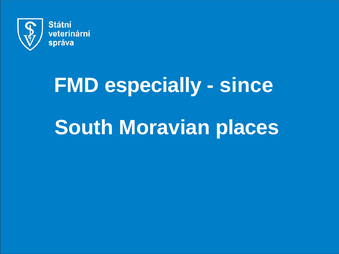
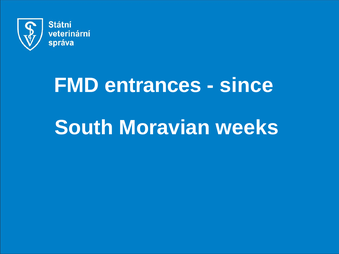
especially: especially -> entrances (153, 85)
places: places -> weeks (247, 128)
